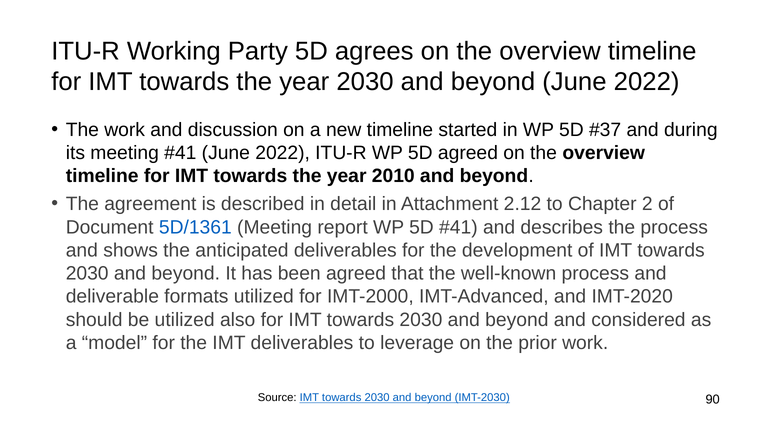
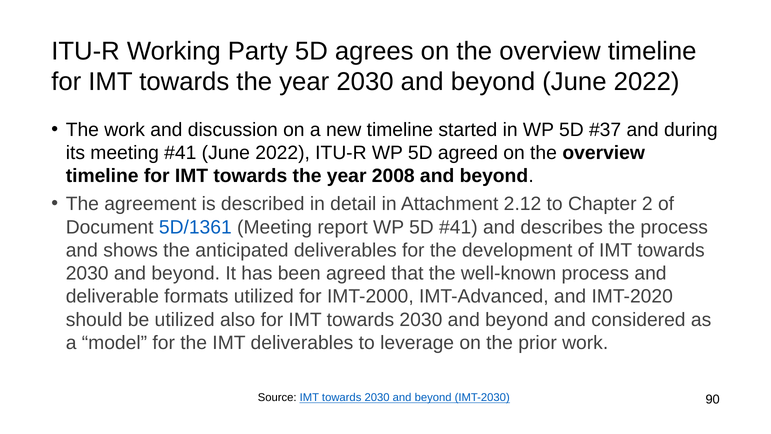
2010: 2010 -> 2008 (393, 176)
